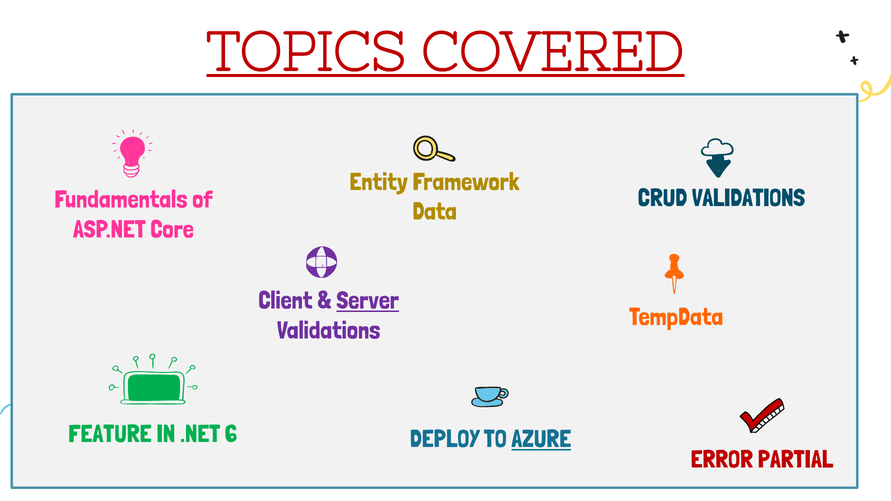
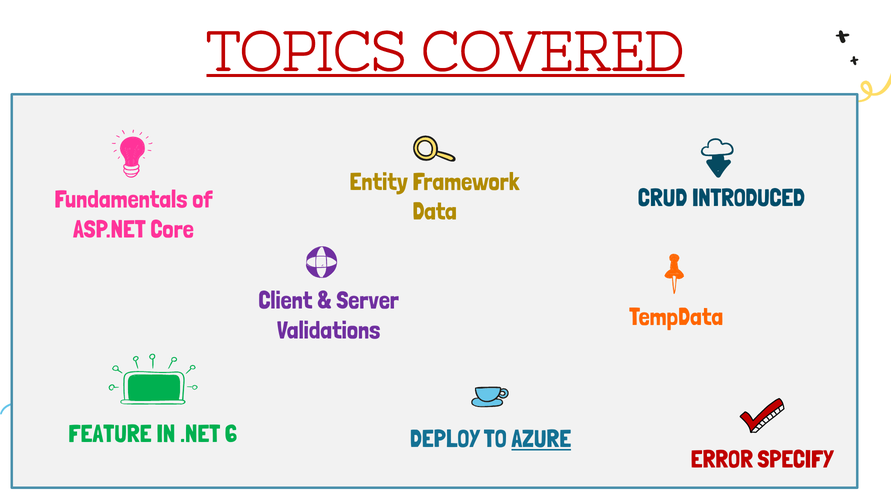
CRUD VALIDATIONS: VALIDATIONS -> INTRODUCED (749, 198)
Server underline: present -> none (368, 301)
PARTIAL: PARTIAL -> SPECIFY (796, 460)
